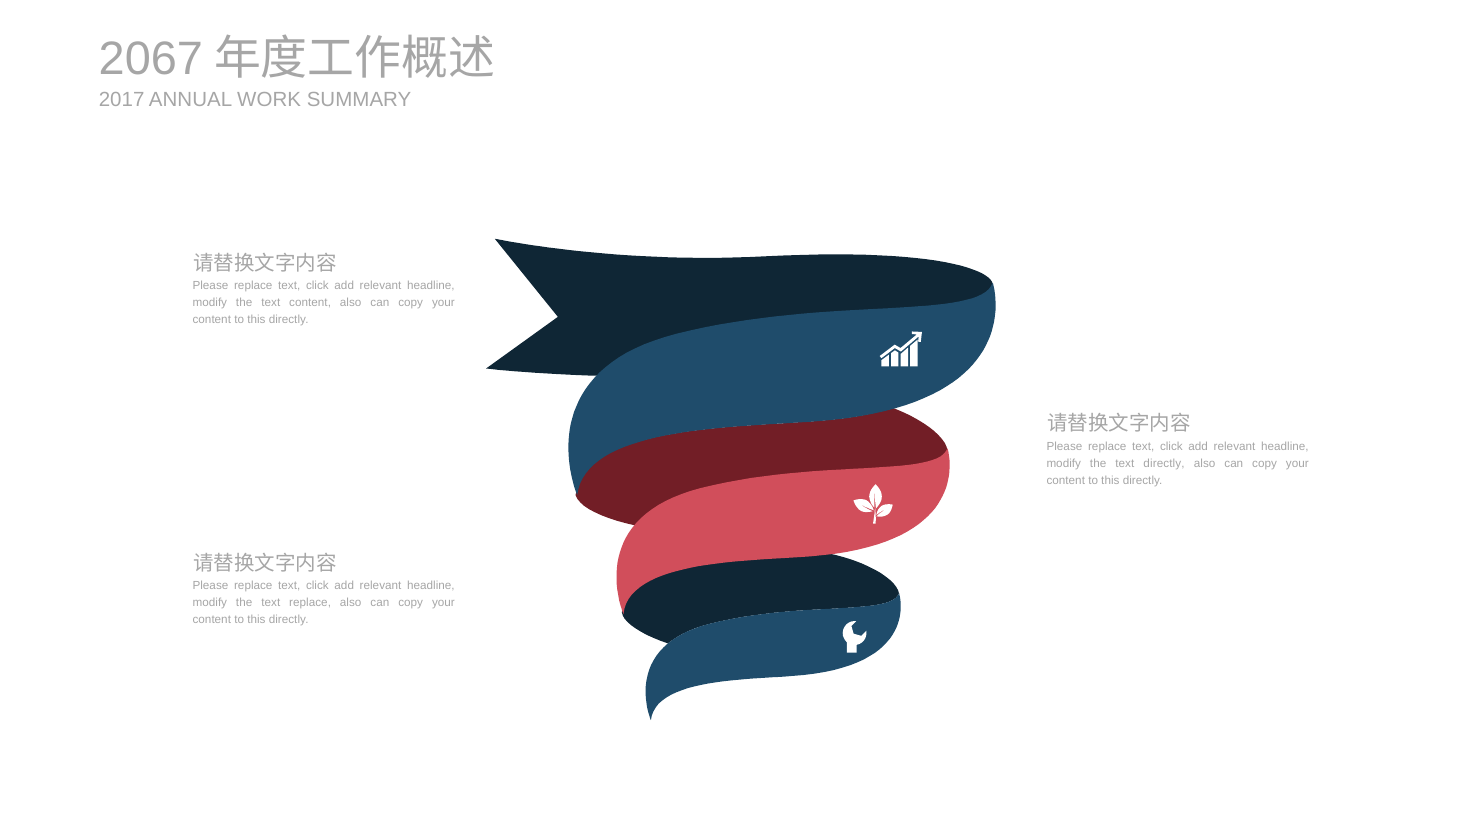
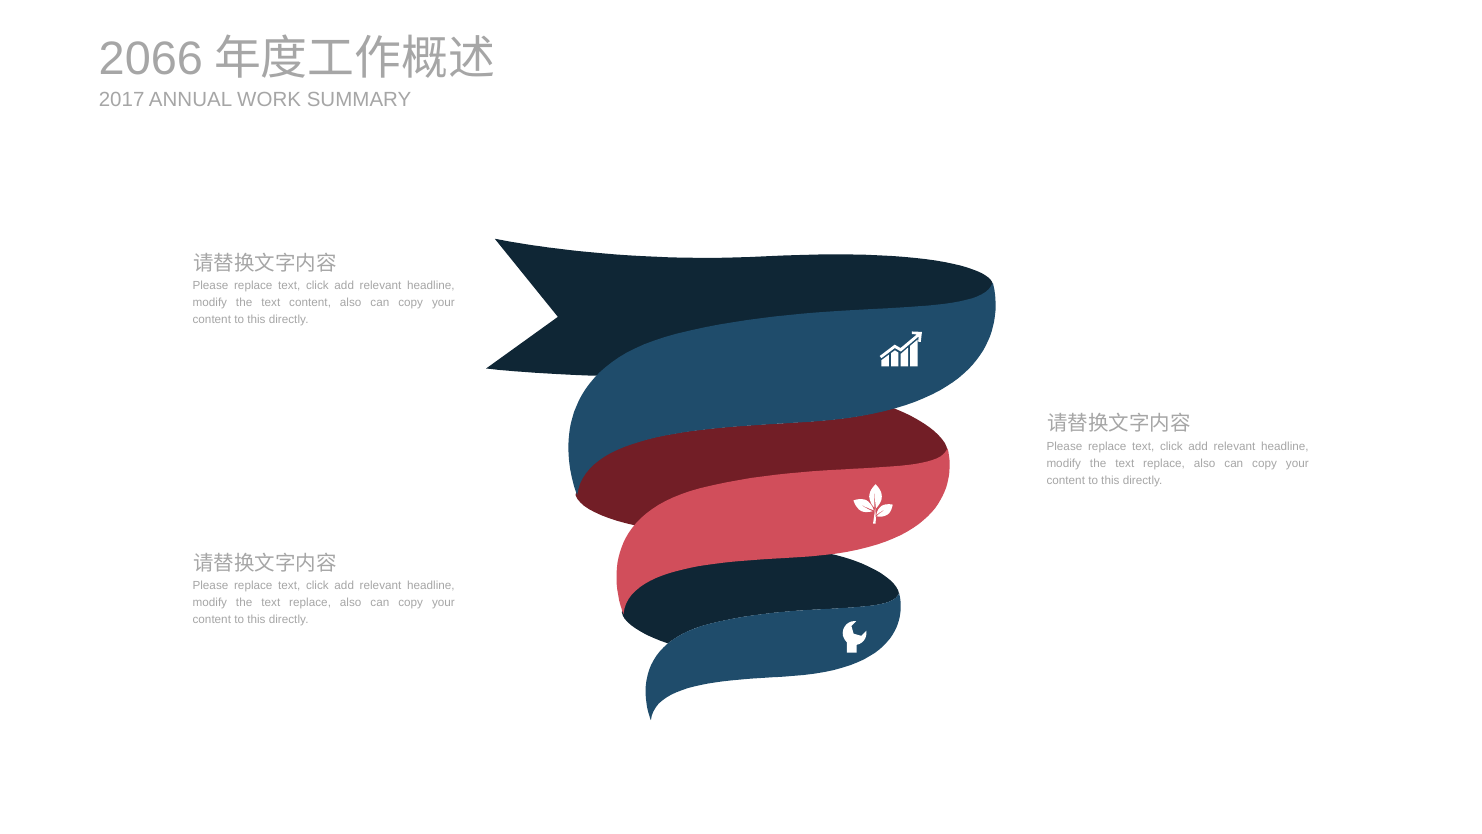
2067: 2067 -> 2066 (151, 59)
directly: directly -> replace (1164, 463)
